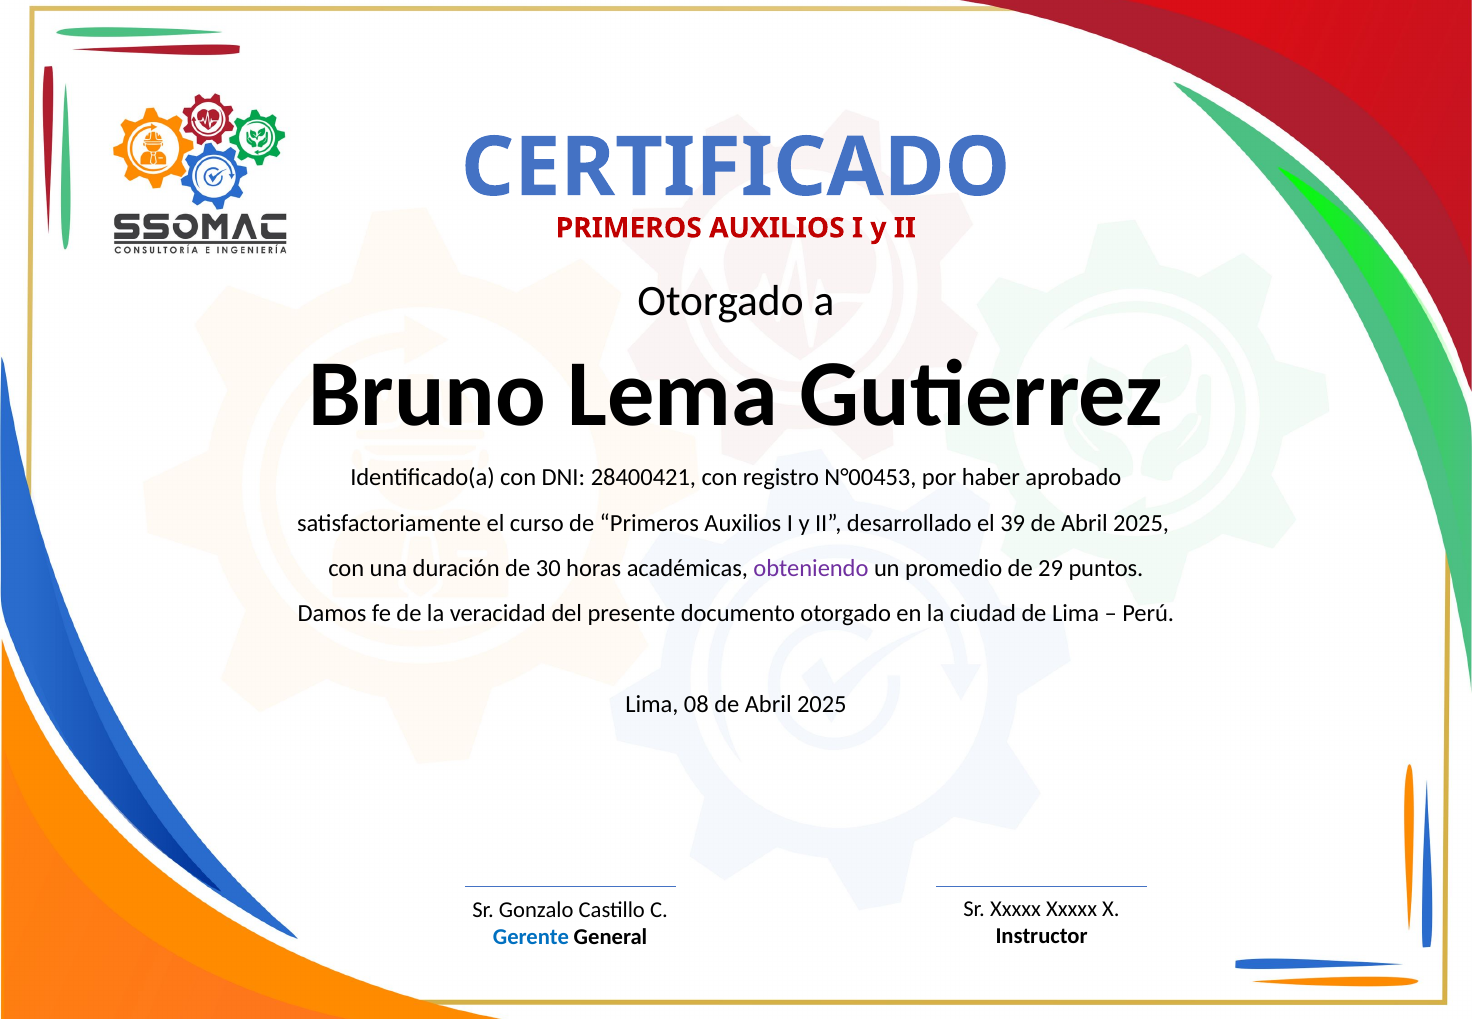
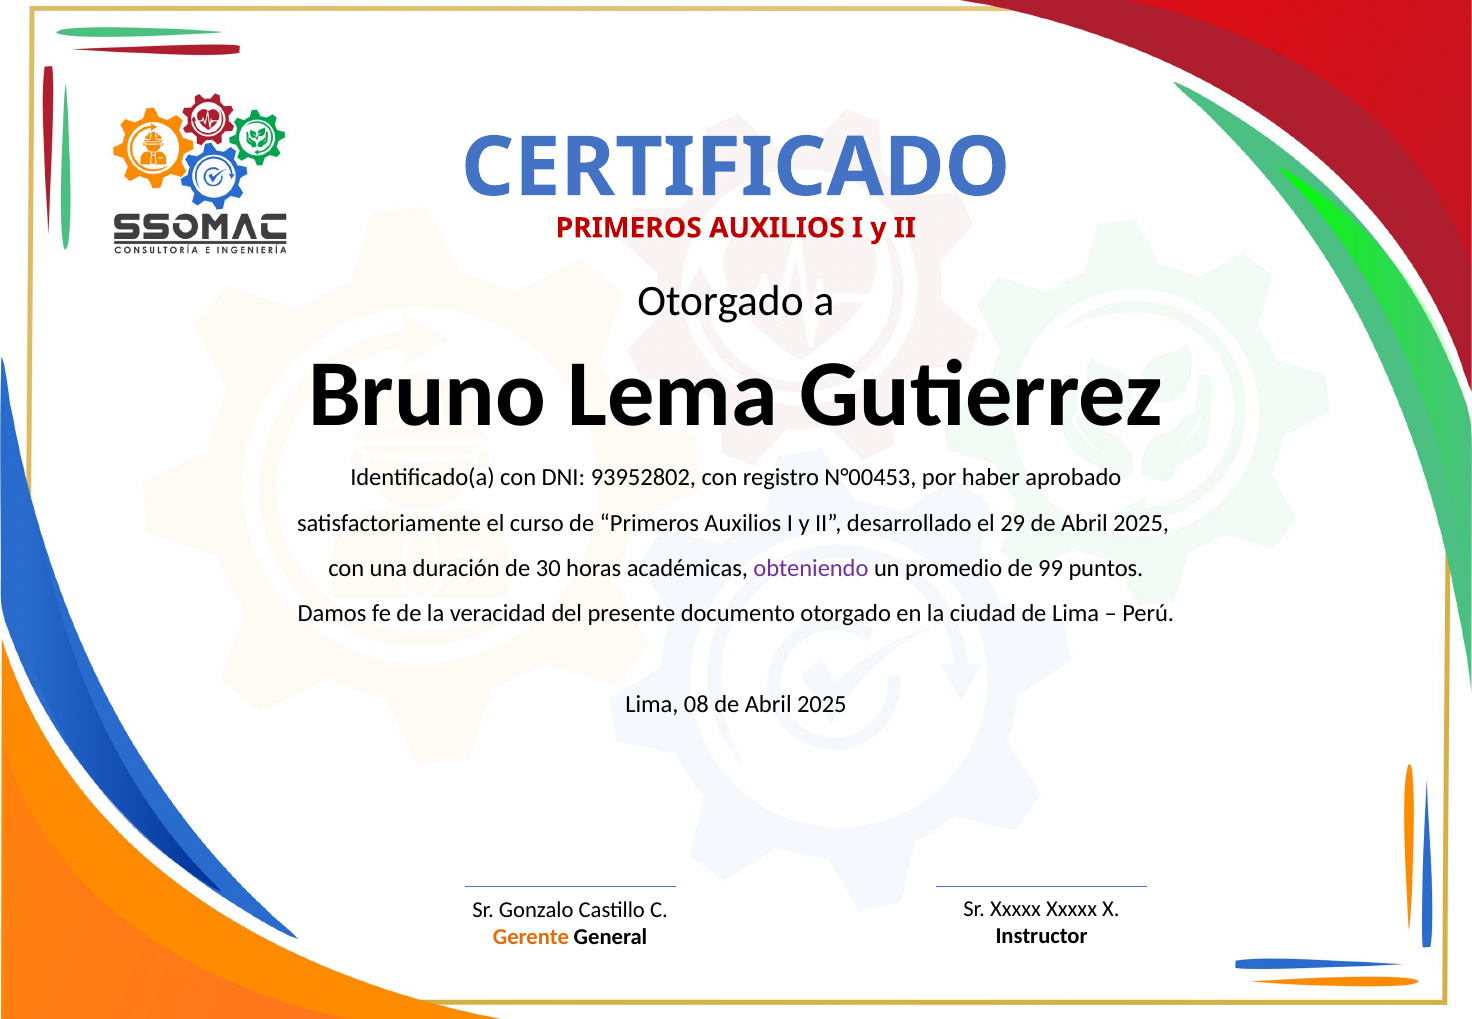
28400421: 28400421 -> 93952802 (643, 478)
39: 39 -> 29 (1013, 523)
29: 29 -> 99 (1051, 569)
Gerente colour: blue -> orange (531, 937)
